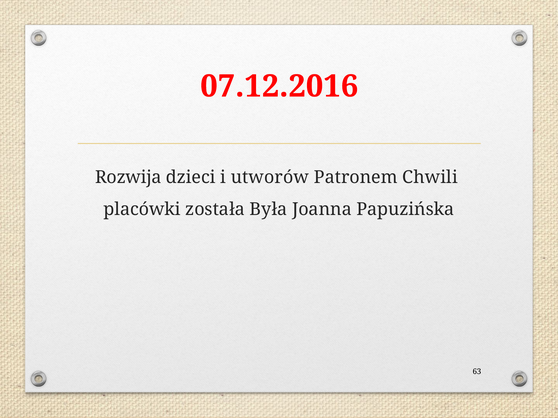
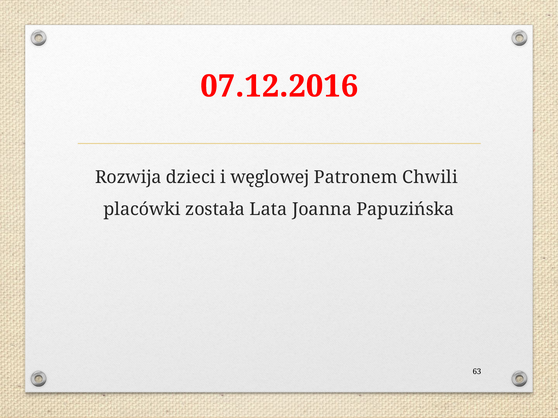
utworów: utworów -> węglowej (270, 177)
Była: Była -> Lata (268, 209)
